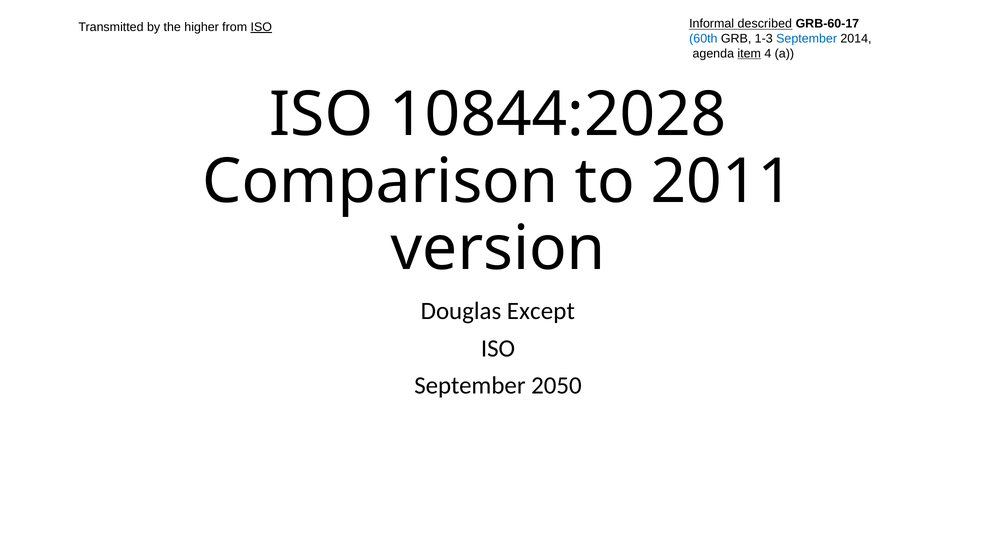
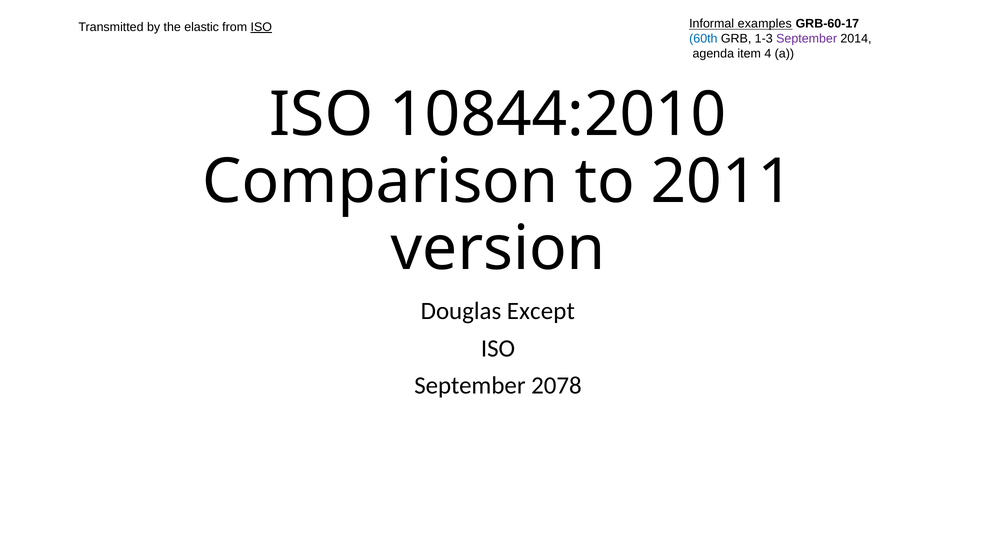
higher: higher -> elastic (202, 27)
described: described -> examples (765, 24)
September colour: blue -> purple (807, 39)
item underline: present -> none (749, 54)
10844:2028: 10844:2028 -> 10844:2010 (558, 115)
2050: 2050 -> 2078 (556, 386)
